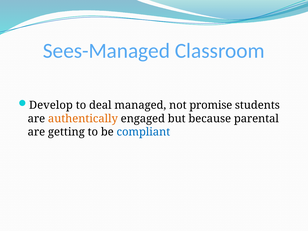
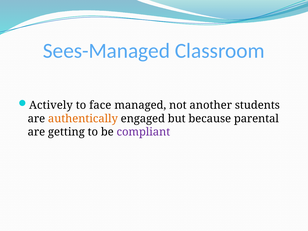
Develop: Develop -> Actively (51, 105)
deal: deal -> face (100, 105)
promise: promise -> another (211, 105)
compliant colour: blue -> purple (143, 132)
